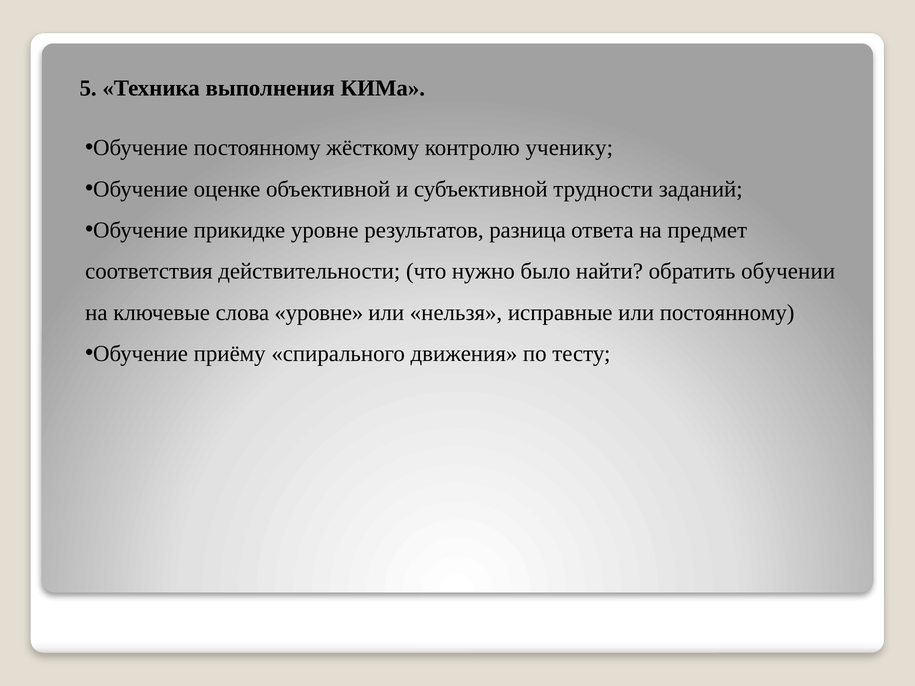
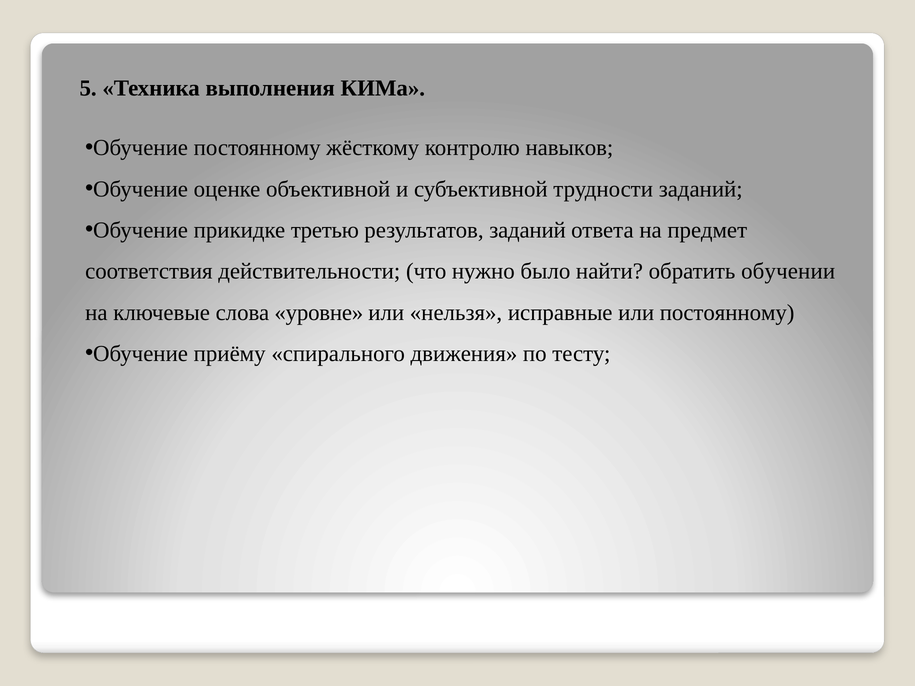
ученику: ученику -> навыков (569, 148)
прикидке уровне: уровне -> третью (325, 230)
результатов разница: разница -> заданий (528, 230)
